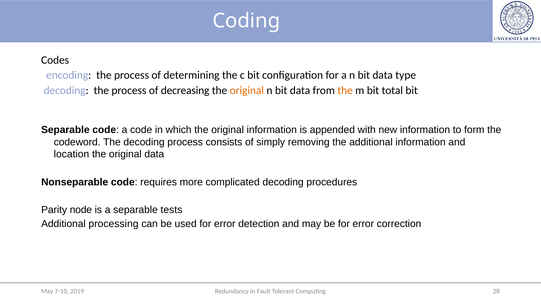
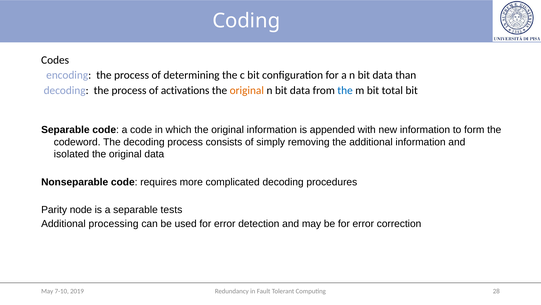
type: type -> than (406, 75)
decreasing: decreasing -> activations (185, 90)
the colour: orange -> blue (345, 90)
location: location -> isolated (72, 154)
